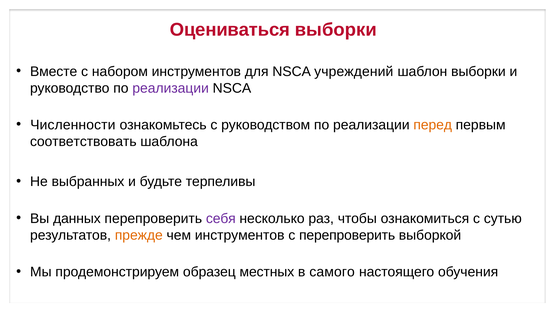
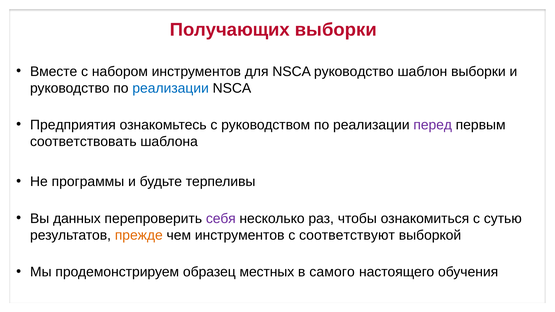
Оцениваться: Оцениваться -> Получающих (230, 30)
NSCA учреждений: учреждений -> руководство (354, 72)
реализации colour: purple -> blue (171, 88)
Численности: Численности -> Предприятия (73, 125)
перед colour: orange -> purple (433, 125)
выбранных: выбранных -> программы (88, 182)
с перепроверить: перепроверить -> соответствуют (347, 235)
